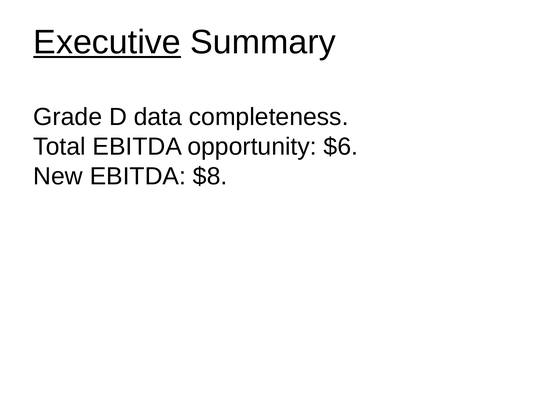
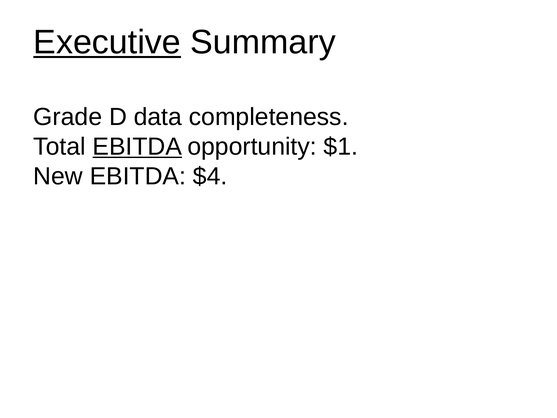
EBITDA underline: none -> present (137, 147)
$6: $6 -> $1 (341, 147)
$8: $8 -> $4 (210, 176)
